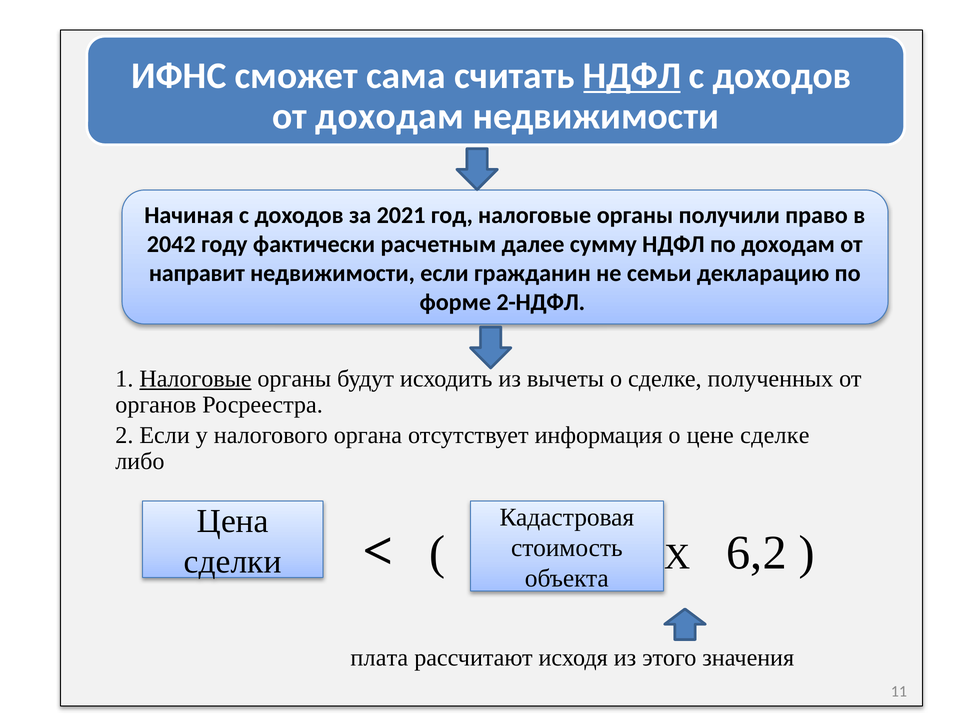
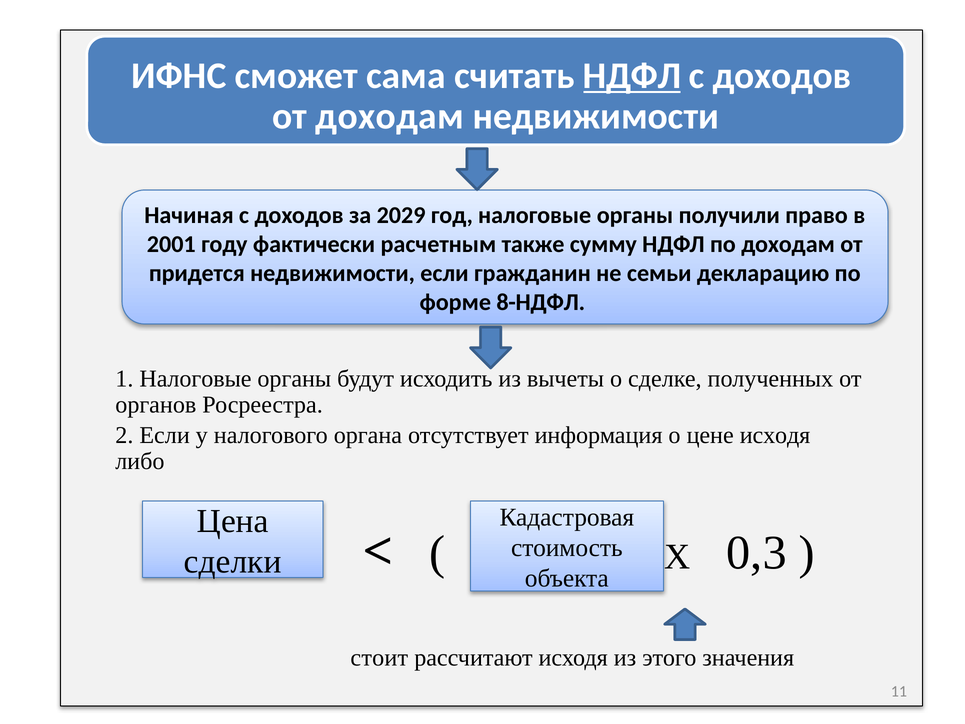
2021: 2021 -> 2029 (401, 215)
2042: 2042 -> 2001 (171, 244)
далее: далее -> также (533, 244)
направит: направит -> придется (197, 273)
2-НДФЛ: 2-НДФЛ -> 8-НДФЛ (541, 302)
Налоговые underline: present -> none (195, 379)
цене сделке: сделке -> исходя (775, 435)
6,2: 6,2 -> 0,3 (756, 553)
плата: плата -> стоит (379, 658)
